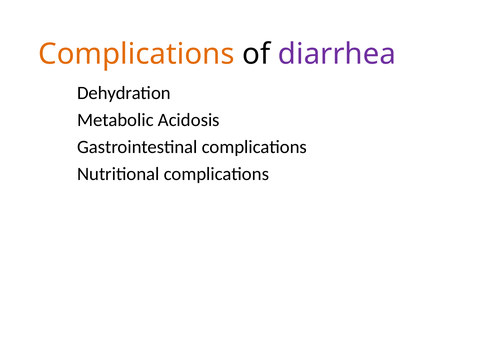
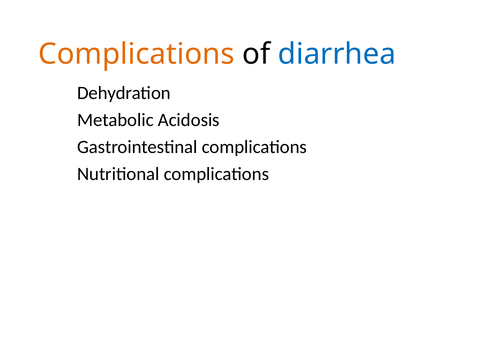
diarrhea colour: purple -> blue (337, 54)
